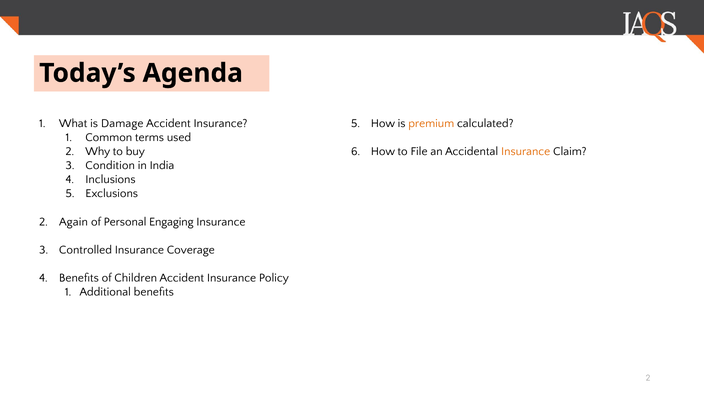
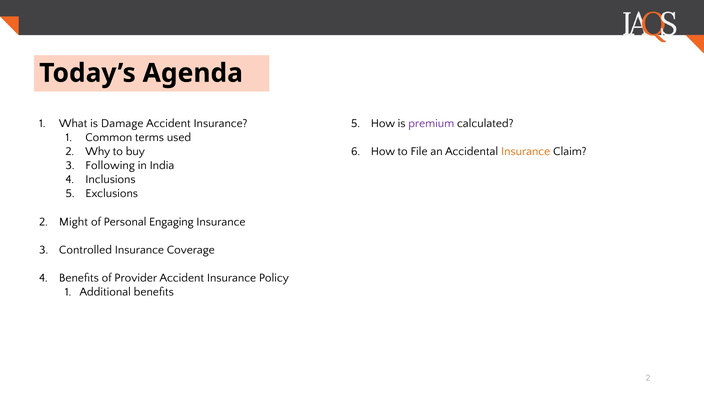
premium colour: orange -> purple (431, 123)
Condition: Condition -> Following (110, 165)
Again: Again -> Might (74, 222)
Children: Children -> Provider (136, 278)
